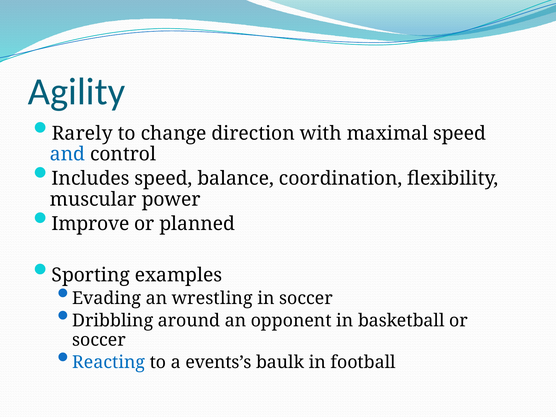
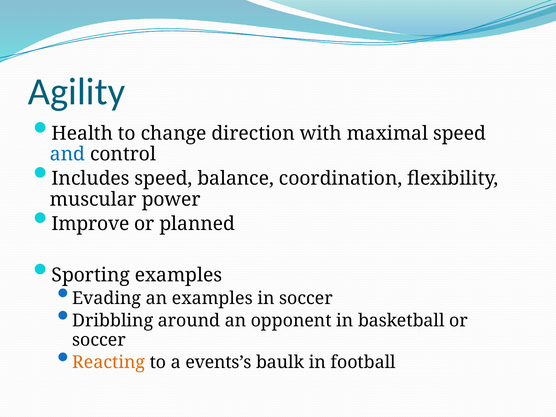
Rarely: Rarely -> Health (82, 133)
an wrestling: wrestling -> examples (212, 298)
Reacting colour: blue -> orange (109, 362)
